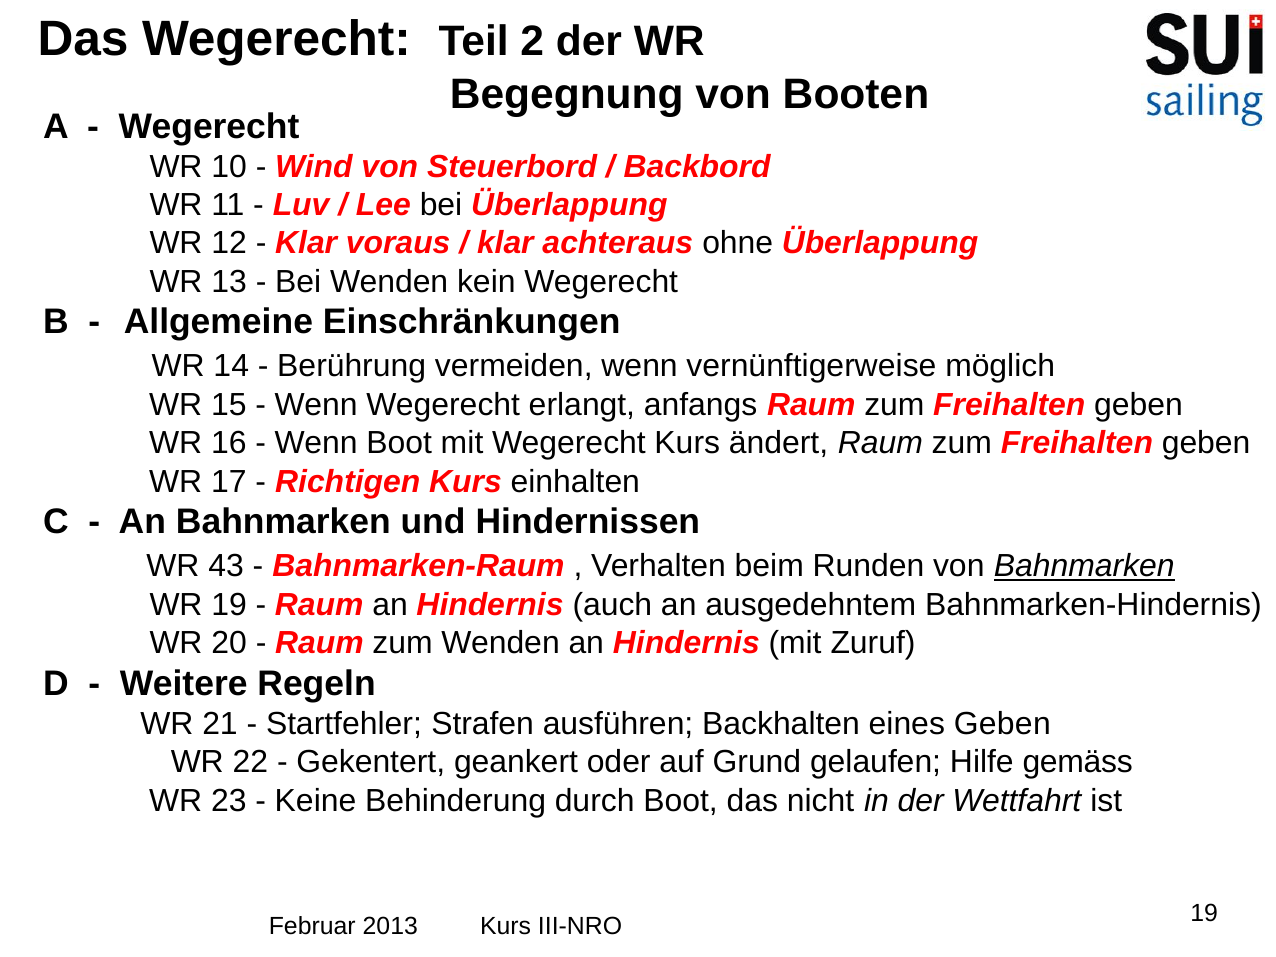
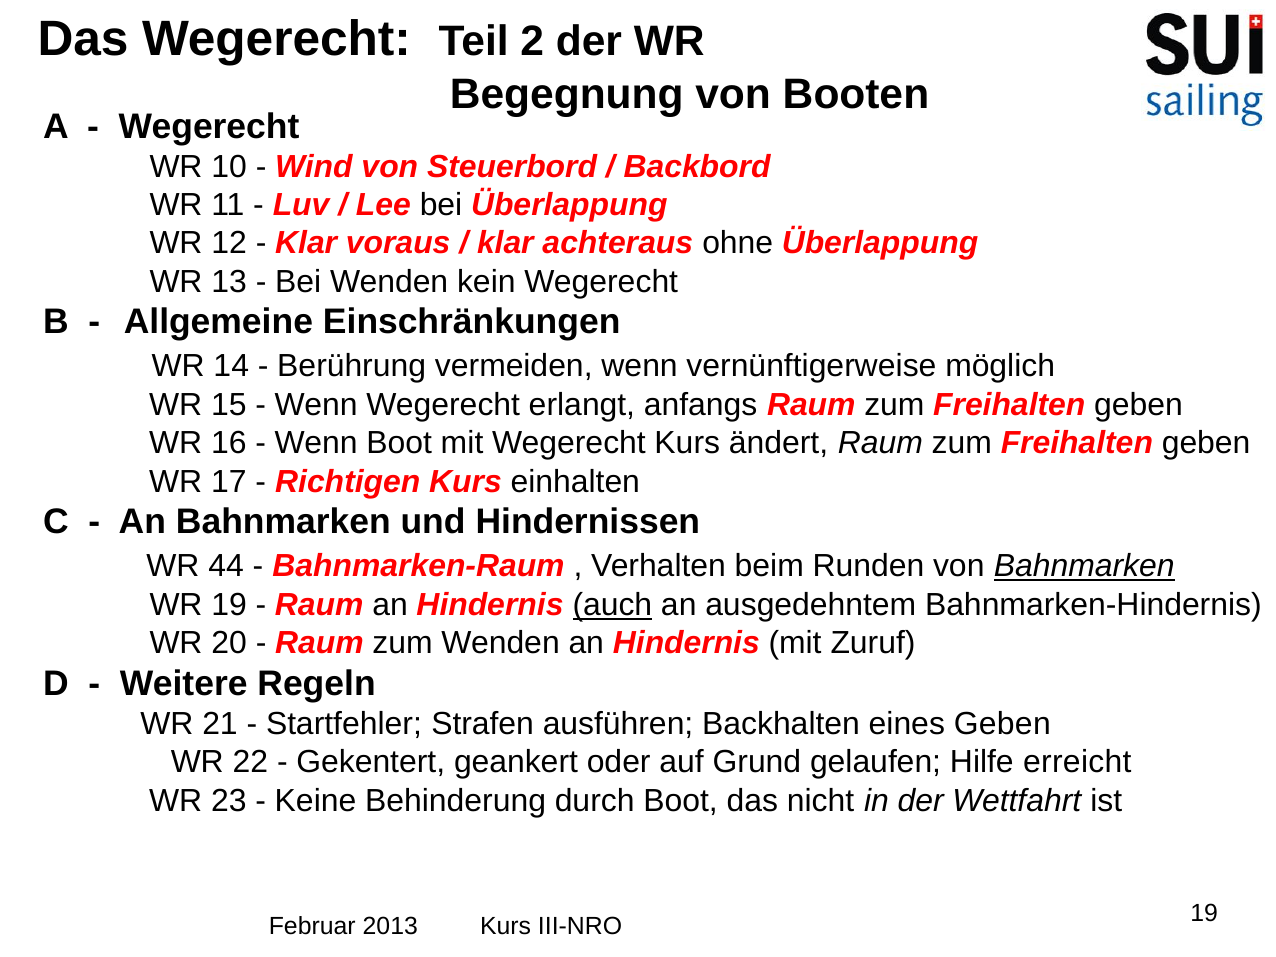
43: 43 -> 44 (226, 566)
auch underline: none -> present (612, 605)
gemäss: gemäss -> erreicht (1077, 762)
